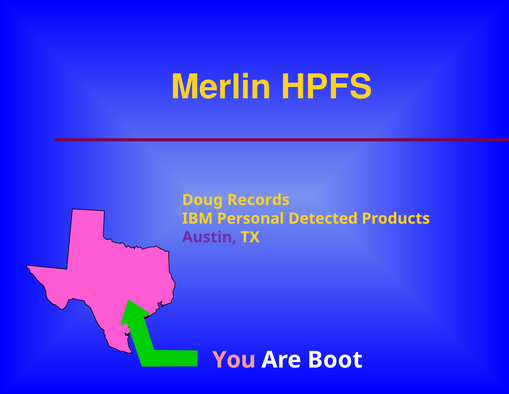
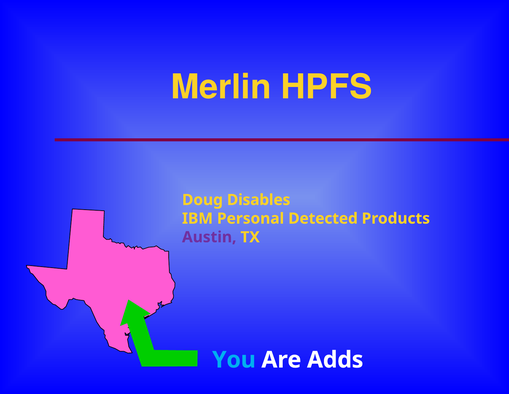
Records: Records -> Disables (259, 200)
You colour: pink -> light blue (234, 360)
Boot: Boot -> Adds (335, 360)
